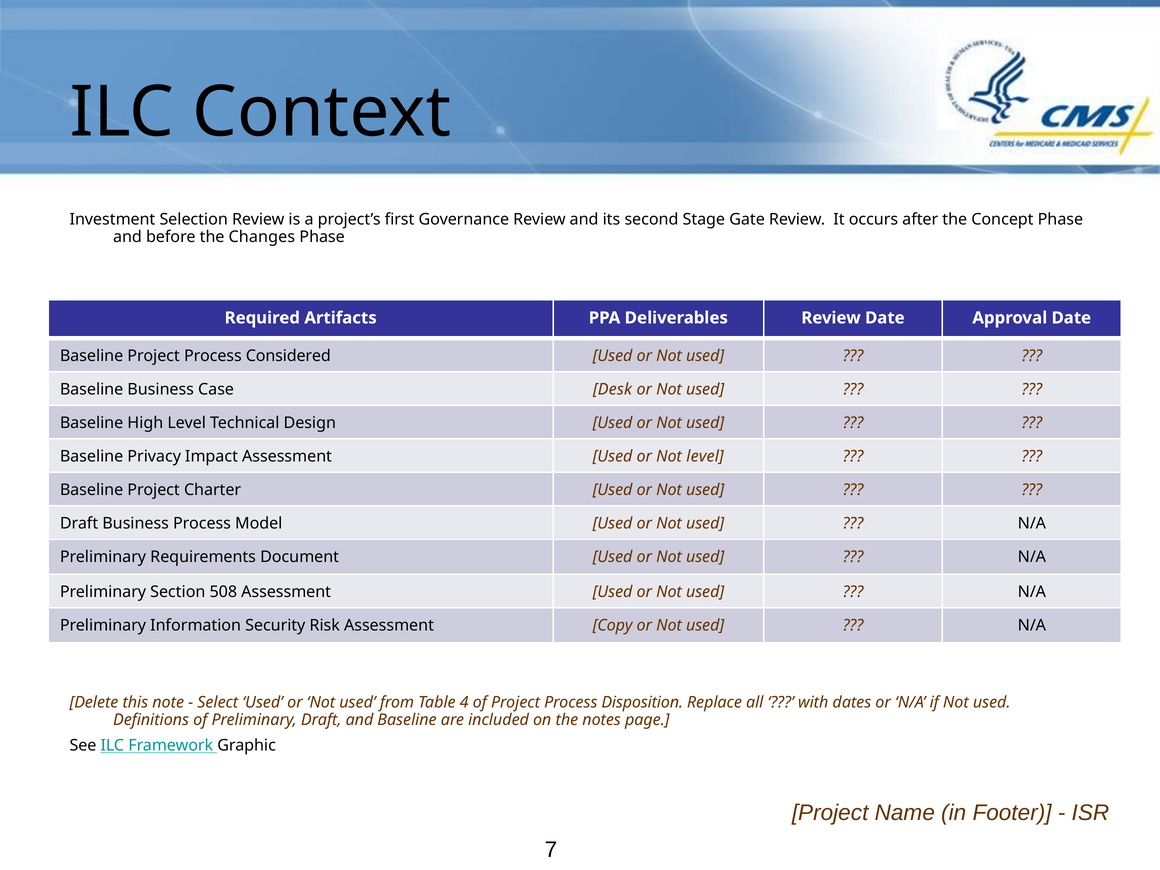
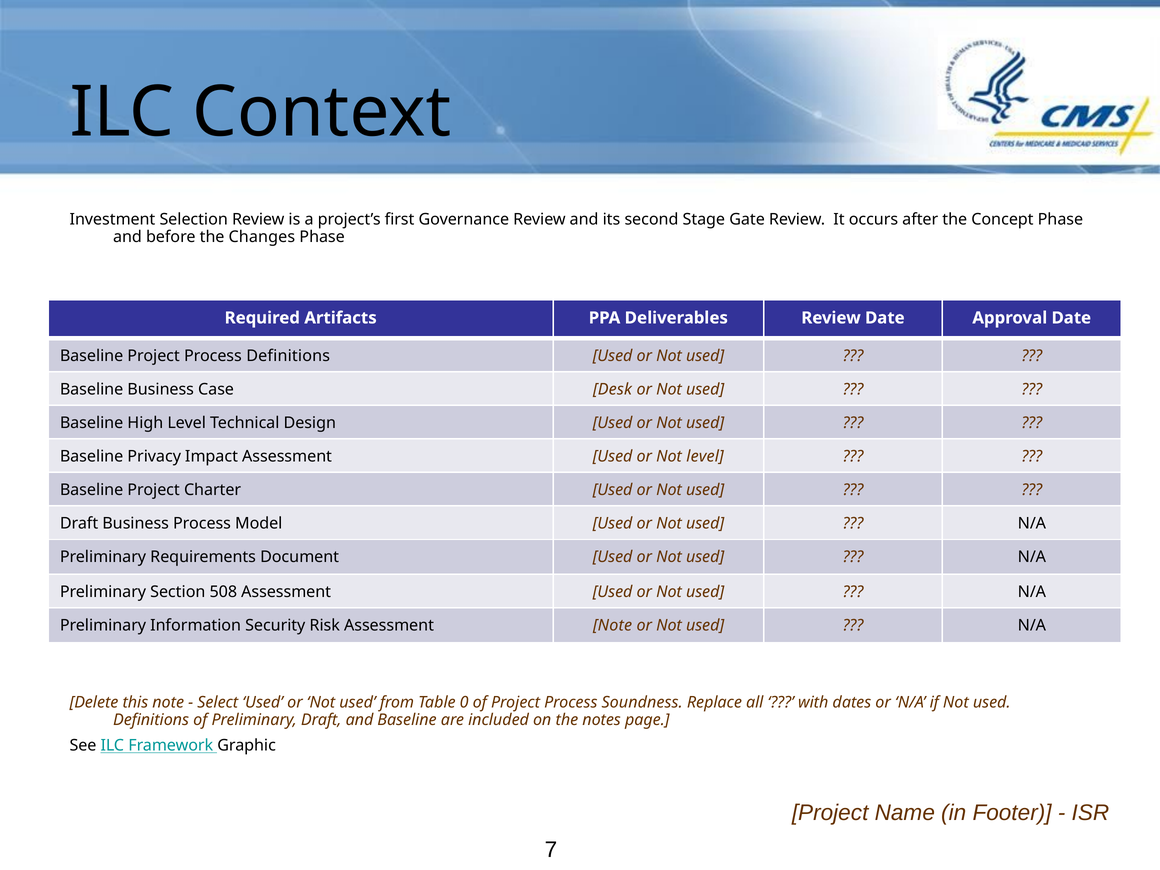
Process Considered: Considered -> Definitions (288, 356)
Assessment Copy: Copy -> Note (612, 625)
4: 4 -> 0 (464, 703)
Disposition: Disposition -> Soundness (642, 703)
